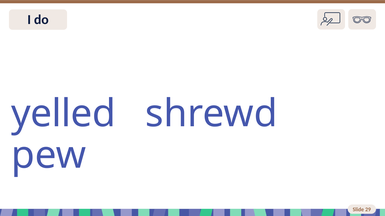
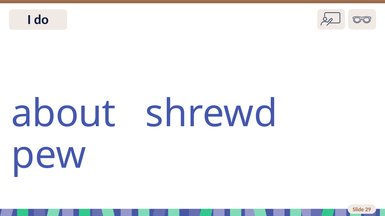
yelled: yelled -> about (63, 114)
